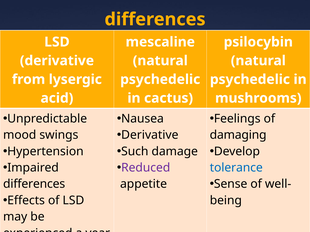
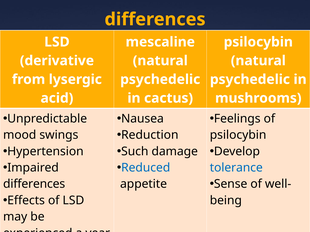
Derivative: Derivative -> Reduction (150, 135)
damaging: damaging -> psilocybin (238, 135)
Reduced colour: purple -> blue (146, 168)
